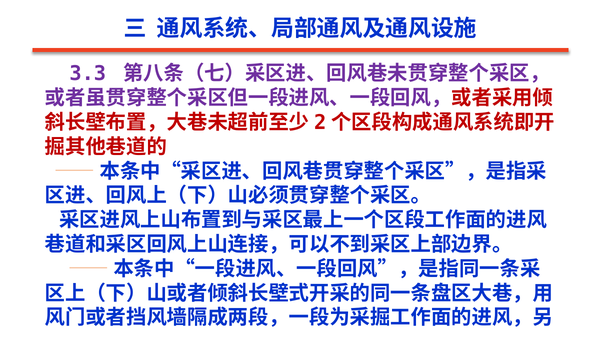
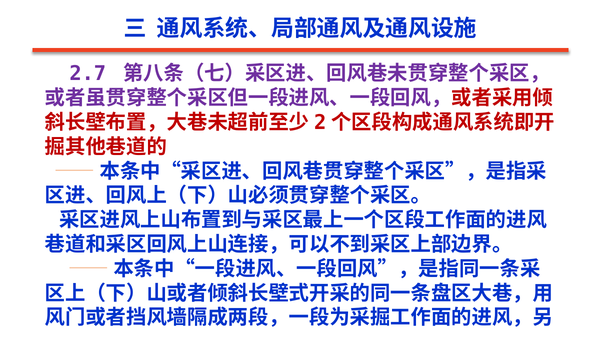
3.3: 3.3 -> 2.7 (88, 74)
